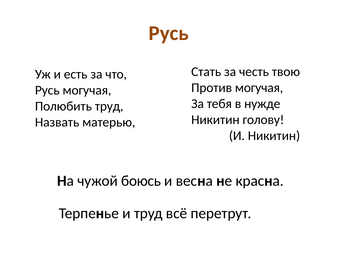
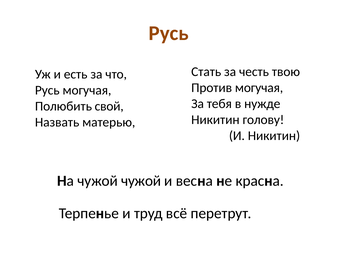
Полюбить труд: труд -> свой (109, 106)
чужой боюсь: боюсь -> чужой (141, 181)
